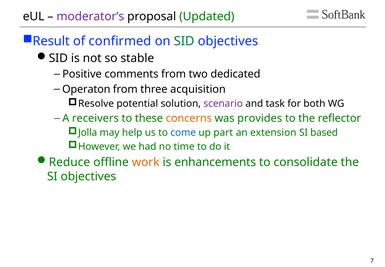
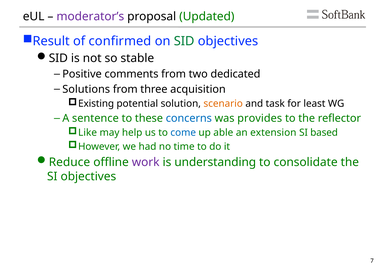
Operaton: Operaton -> Solutions (86, 89)
Resolve: Resolve -> Existing (96, 103)
scenario colour: purple -> orange (223, 103)
both: both -> least (314, 103)
receivers: receivers -> sentence (95, 118)
concerns colour: orange -> blue (189, 118)
Jolla: Jolla -> Like (88, 132)
part: part -> able (223, 132)
work colour: orange -> purple (146, 162)
enhancements: enhancements -> understanding (215, 162)
